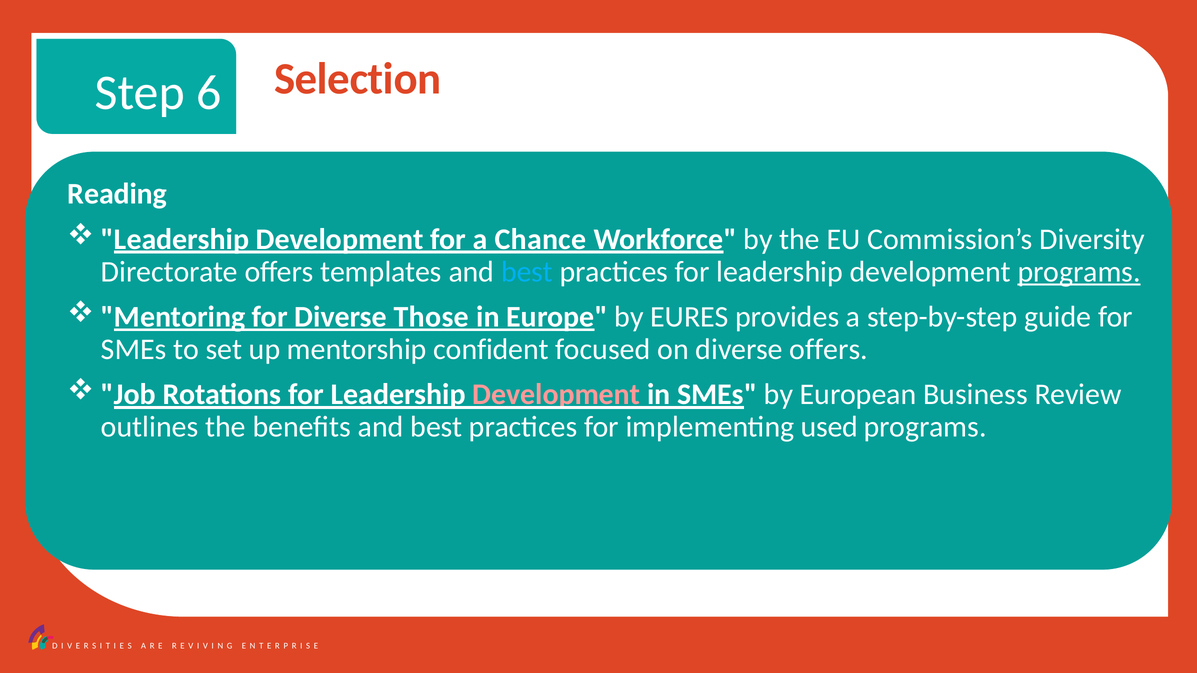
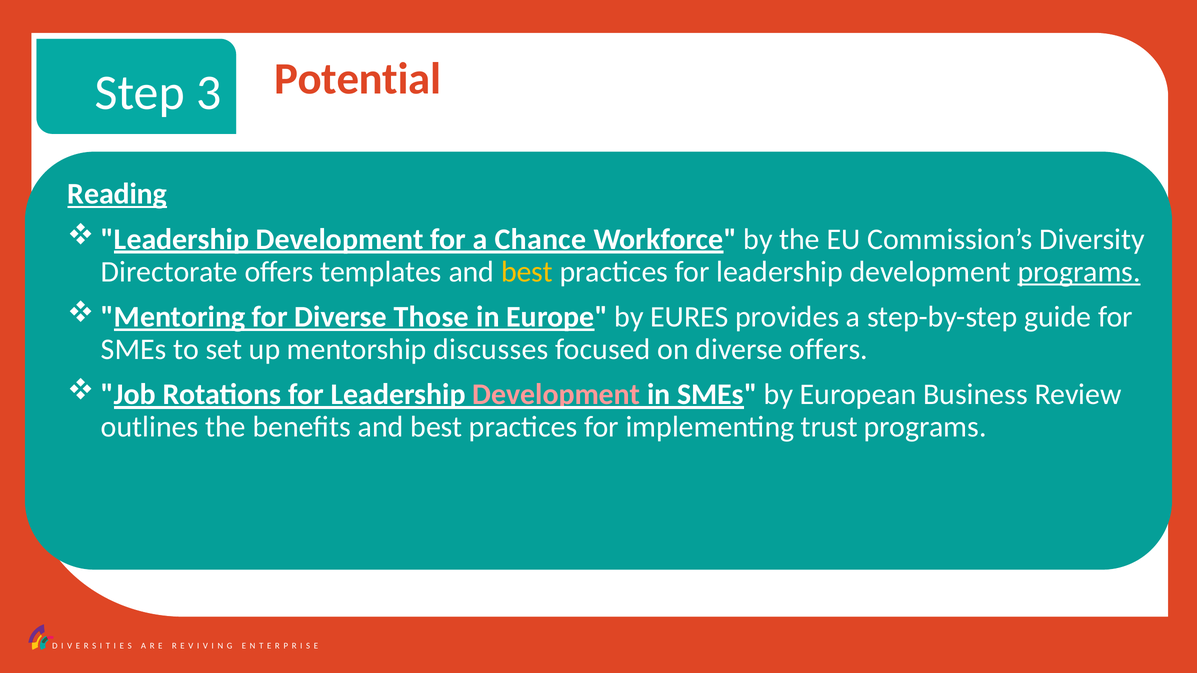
Selection: Selection -> Potential (358, 79)
6: 6 -> 3 (209, 93)
Reading underline: none -> present (117, 194)
best colour: light blue -> yellow (527, 272)
confident: confident -> discusses (491, 349)
used: used -> trust (829, 427)
